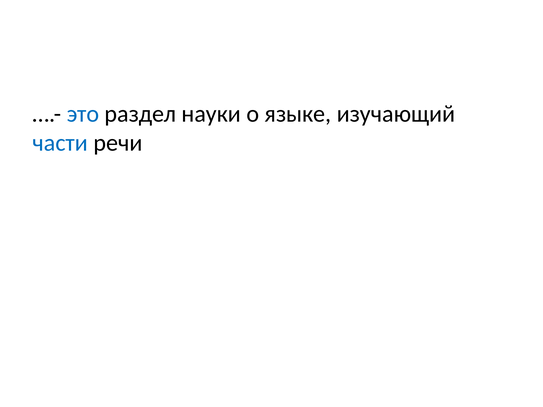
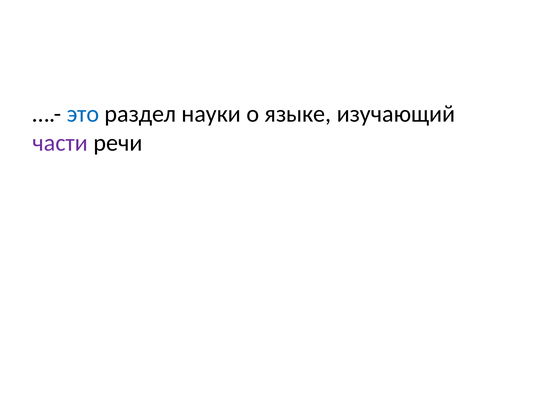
части colour: blue -> purple (60, 143)
